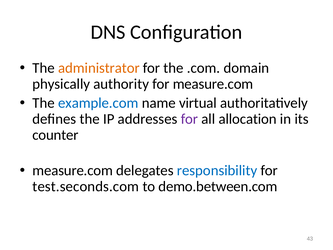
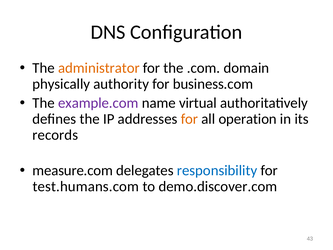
for measure.com: measure.com -> business.com (213, 84)
example.com colour: blue -> purple (98, 103)
for colour: purple -> orange (189, 119)
allocation: allocation -> operation (248, 119)
counter: counter -> records (55, 135)
test.seconds.com: test.seconds.com -> test.humans.com (86, 186)
demo.between.com: demo.between.com -> demo.discover.com (218, 186)
